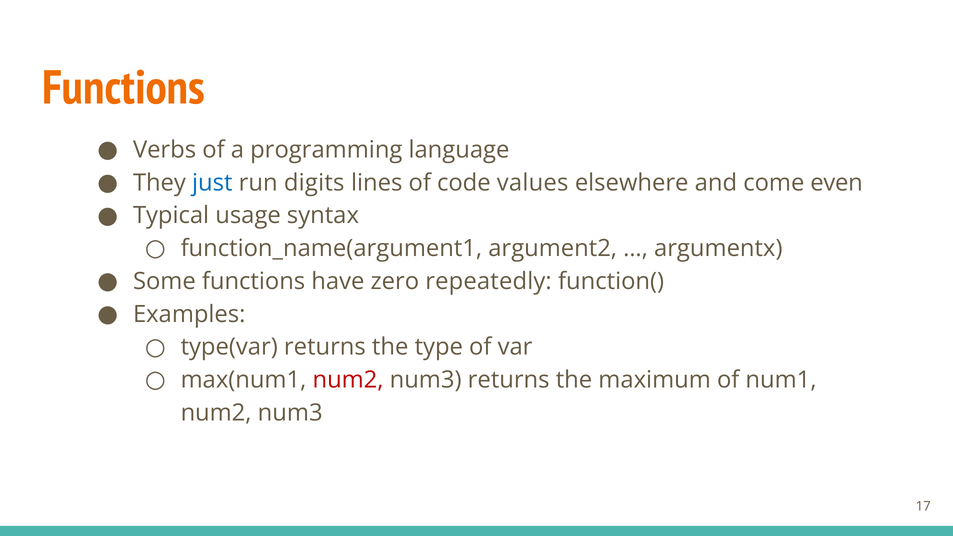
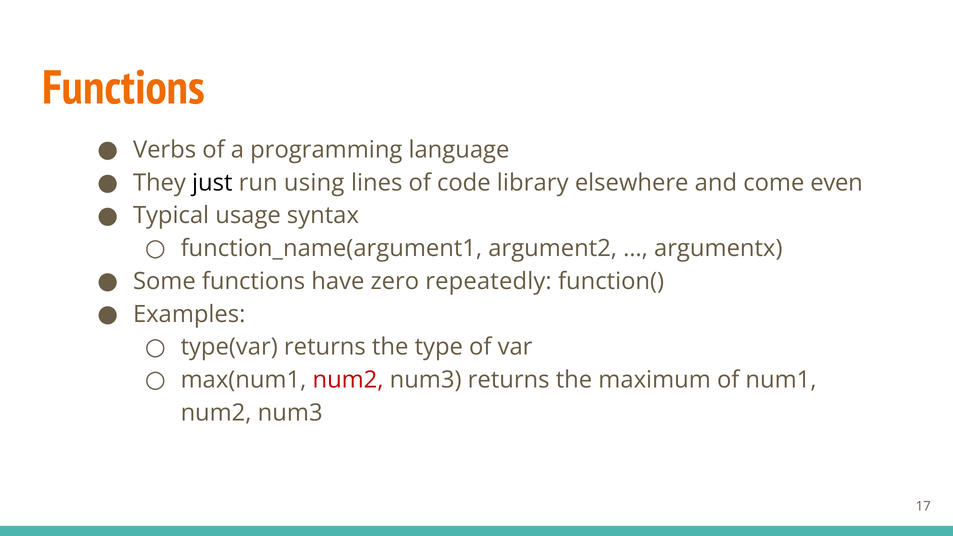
just colour: blue -> black (212, 183)
digits: digits -> using (314, 183)
values: values -> library (533, 183)
